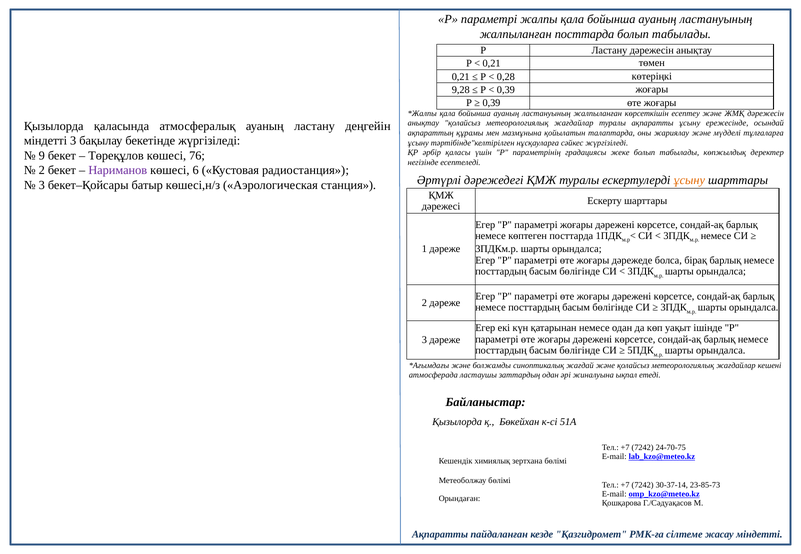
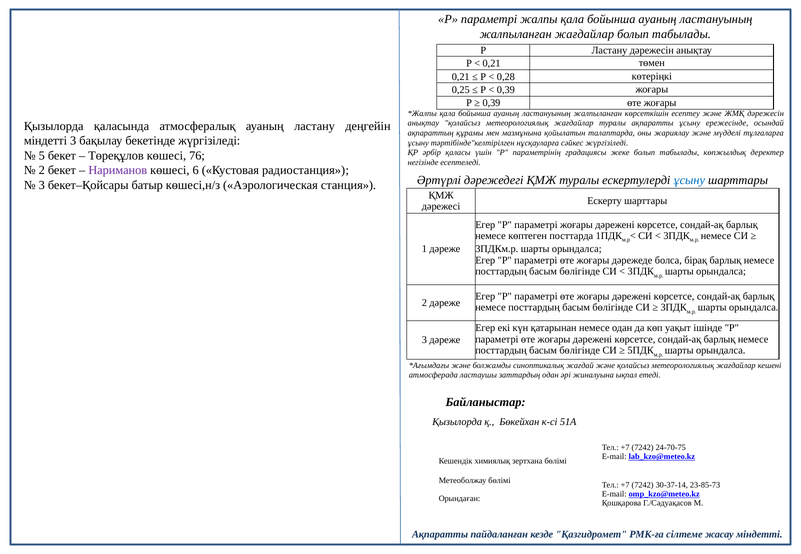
жалпыланған посттарда: посттарда -> жағдайлар (584, 34)
9,28: 9,28 -> 0,25 (461, 90)
9: 9 -> 5 (42, 156)
ұсыну colour: orange -> blue (689, 180)
